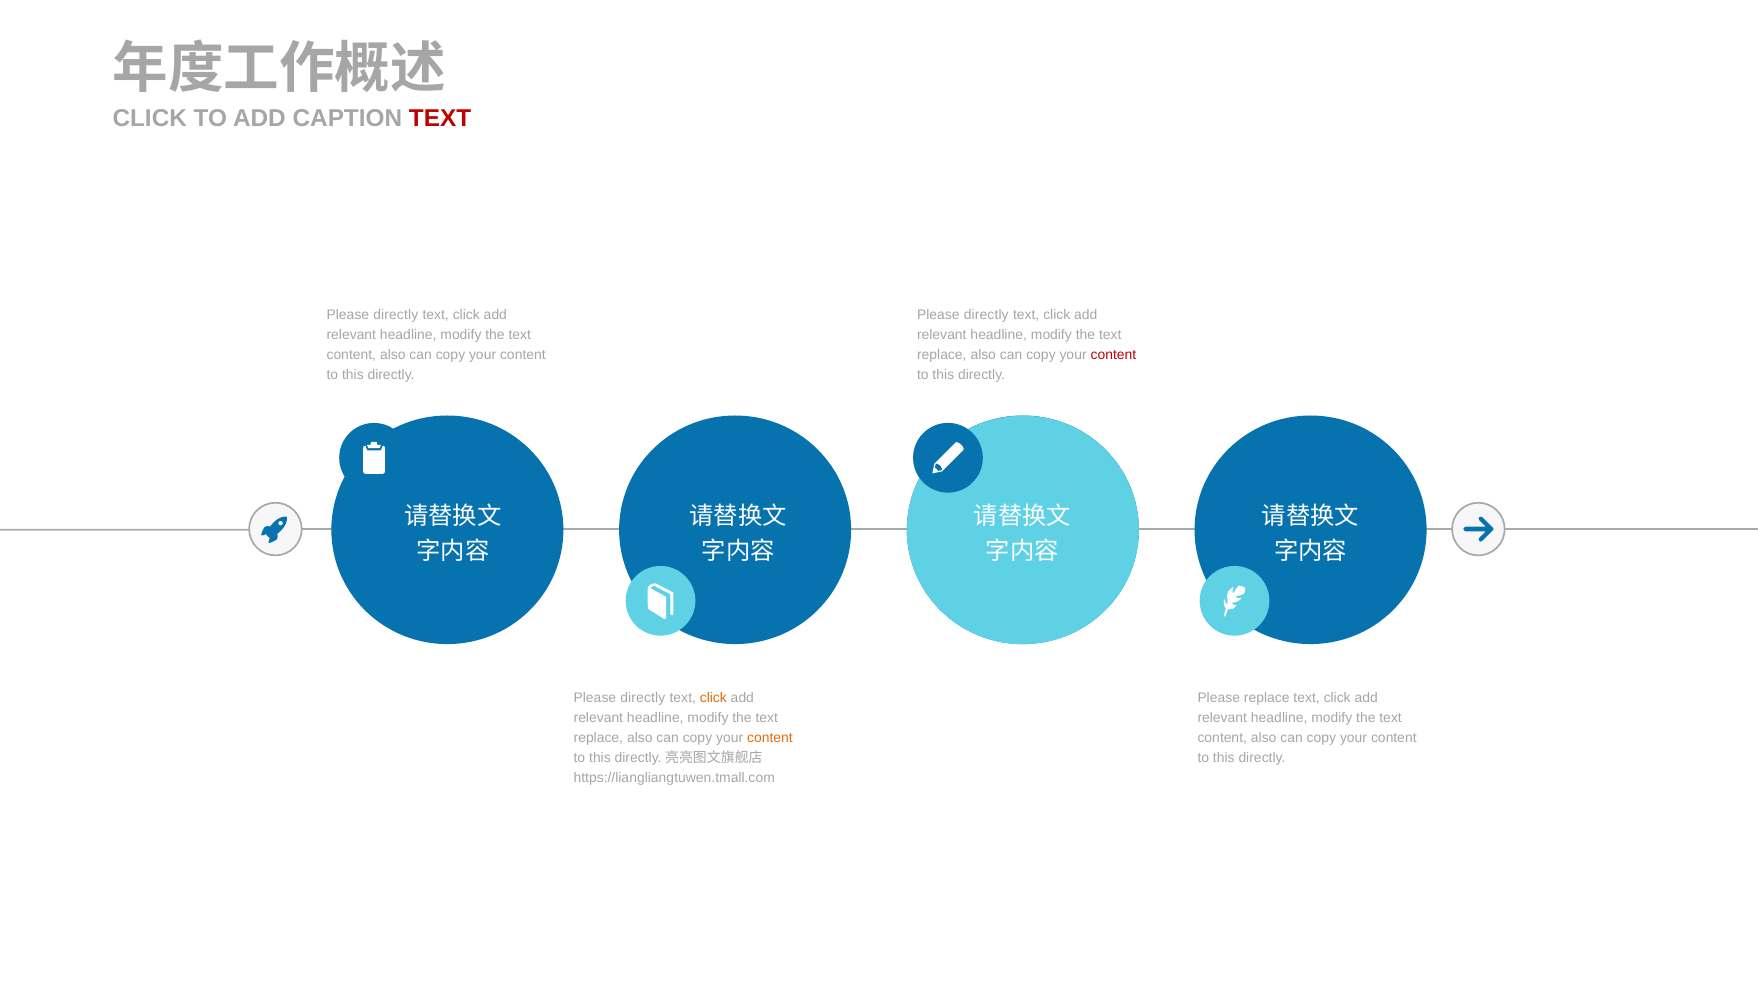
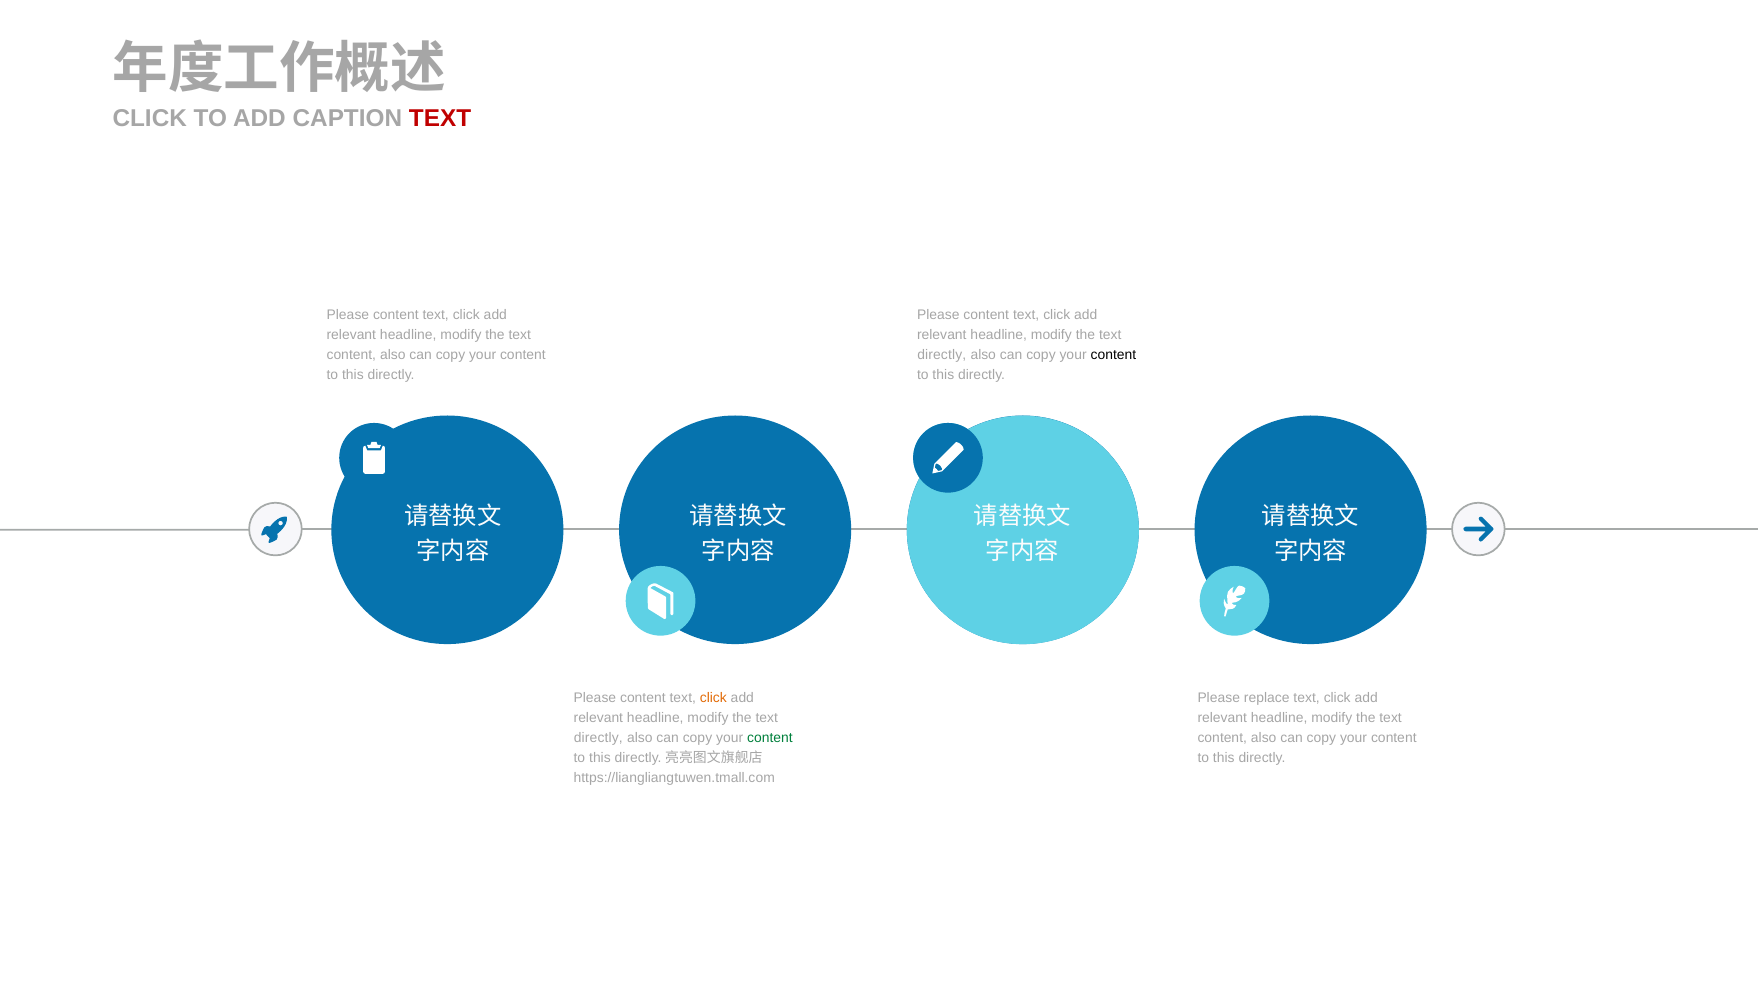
directly: directly -> content (396, 315)
directly: directly -> content (986, 315)
replace: replace -> directly (942, 355)
content colour: red -> black (1113, 355)
directly: directly -> content (643, 698)
replace: replace -> directly (598, 738)
content colour: orange -> green (770, 738)
